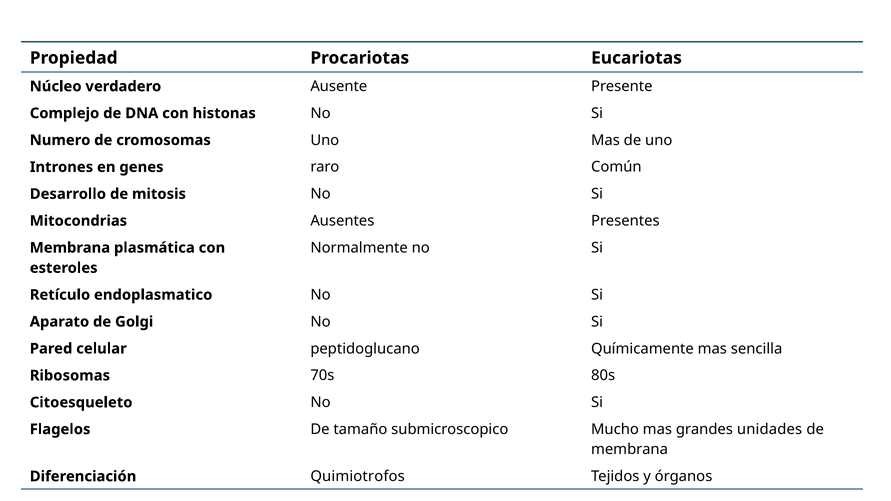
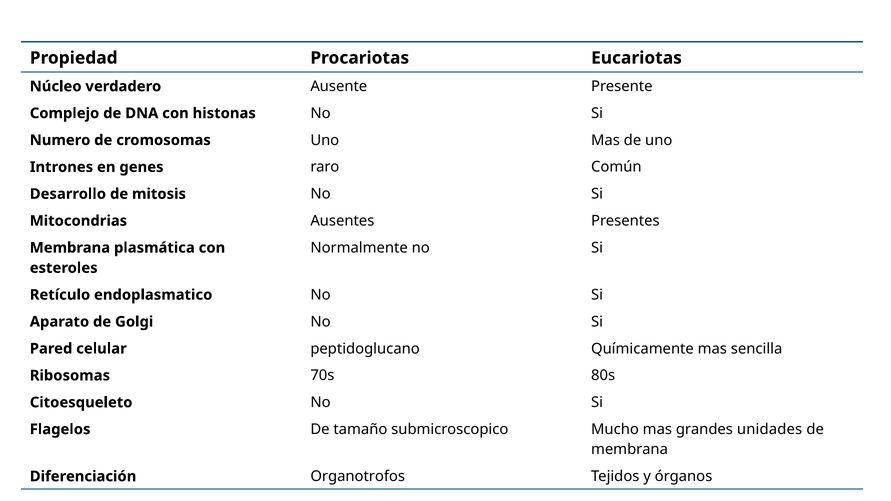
Quimiotrofos: Quimiotrofos -> Organotrofos (358, 477)
